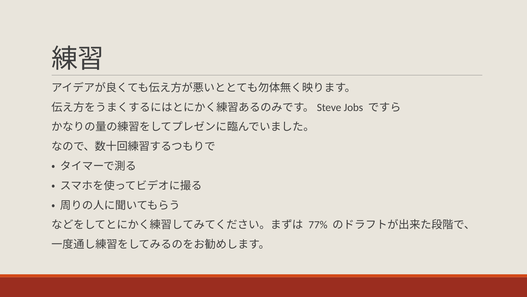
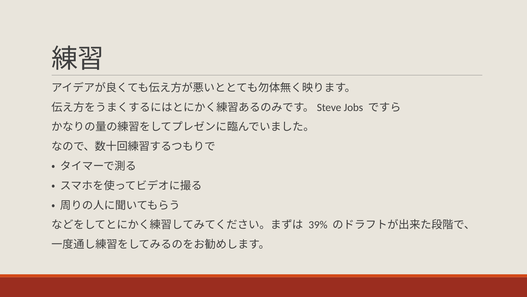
77%: 77% -> 39% (318, 225)
